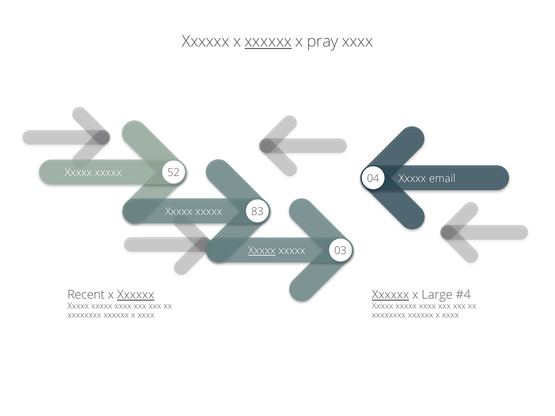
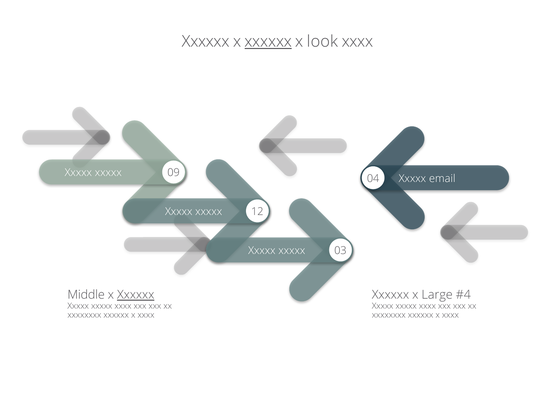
pray: pray -> look (322, 41)
52: 52 -> 09 (174, 173)
83: 83 -> 12 (257, 212)
Xxxxx underline: present -> none (262, 251)
Recent: Recent -> Middle (86, 295)
Xxxxxx underline: present -> none (390, 295)
